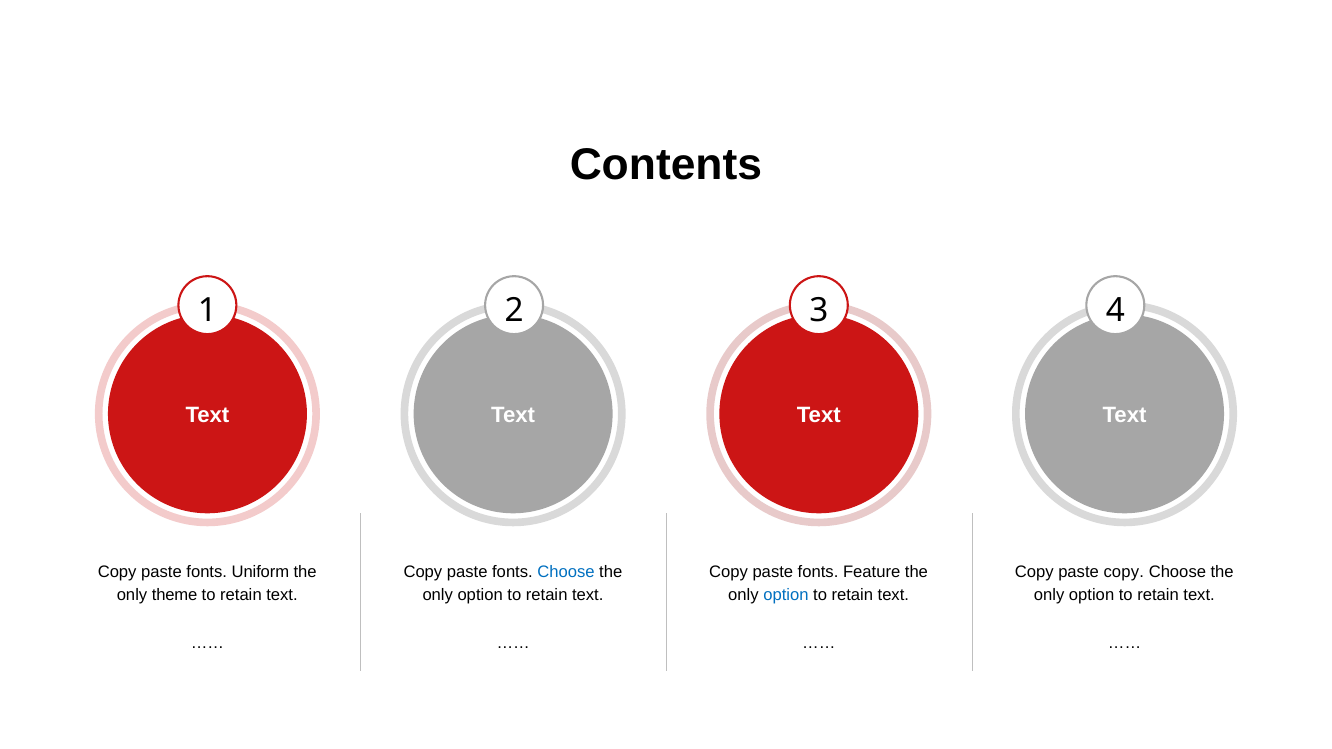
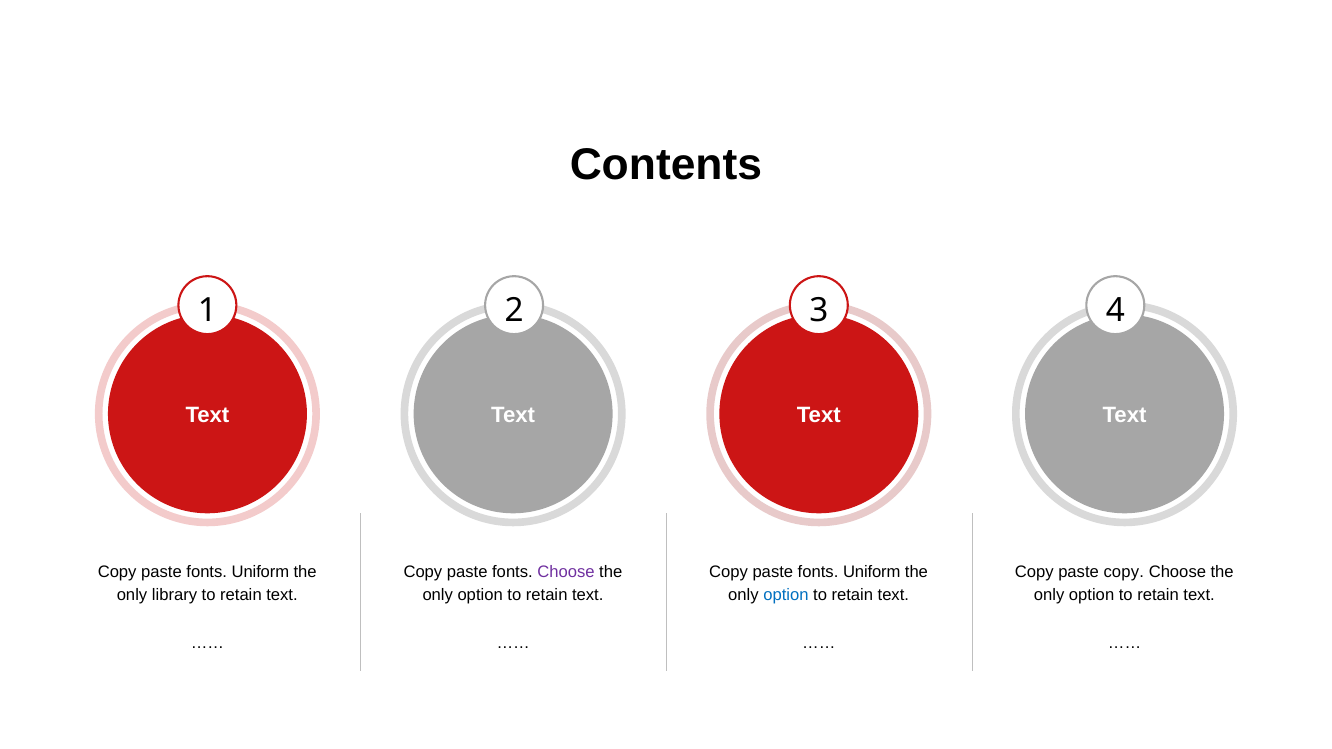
Choose colour: blue -> purple (566, 572)
Feature: Feature -> Uniform (872, 572)
theme: theme -> library (175, 596)
